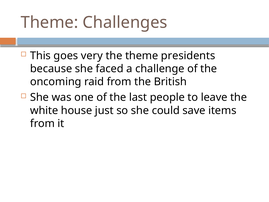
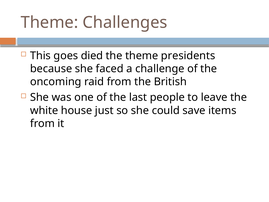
very: very -> died (92, 56)
